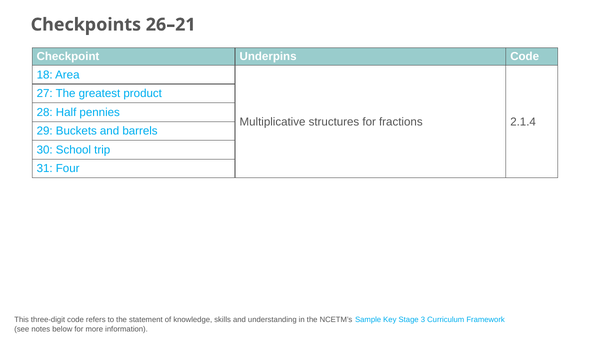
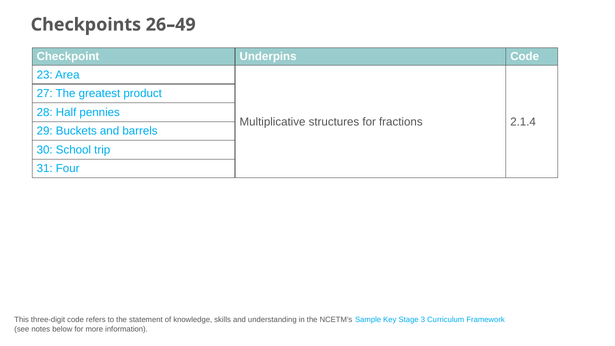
26–21: 26–21 -> 26–49 (171, 25)
18: 18 -> 23 (45, 75)
